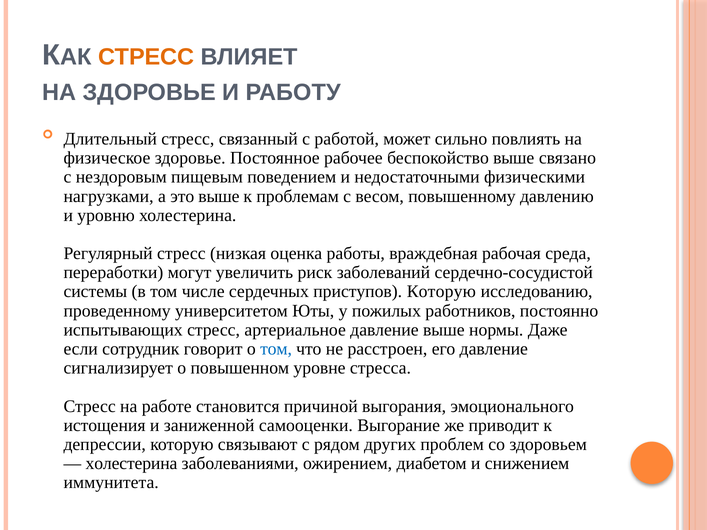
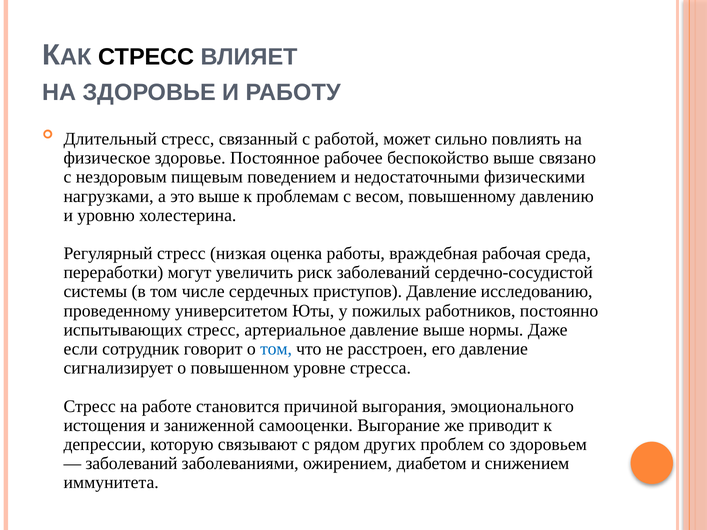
СТРЕСС colour: orange -> black (146, 57)
приступов Которую: Которую -> Давление (441, 292)
холестерина: холестерина -> заболеваний (132, 464)
